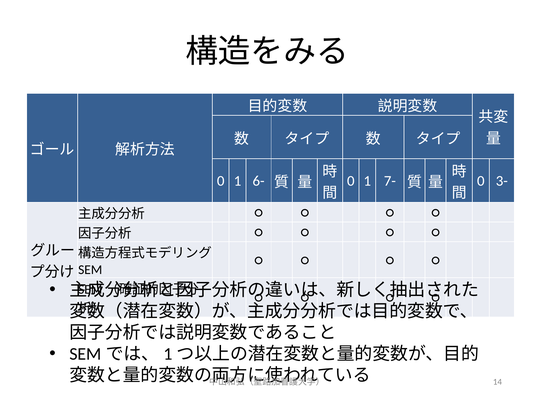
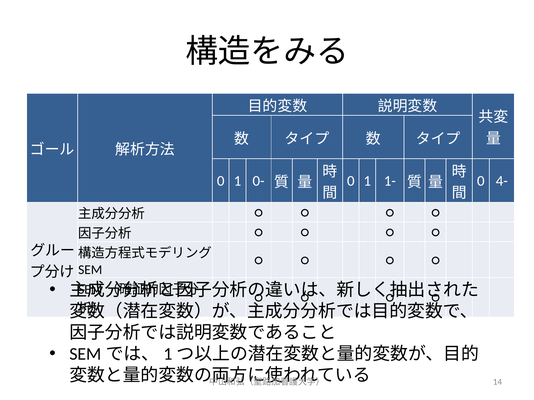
6-: 6- -> 0- (259, 181)
7-: 7- -> 1- (390, 181)
3-: 3- -> 4- (502, 181)
